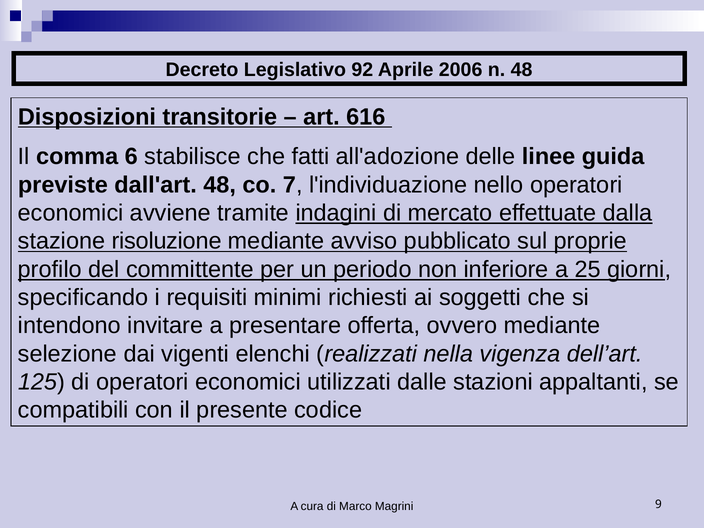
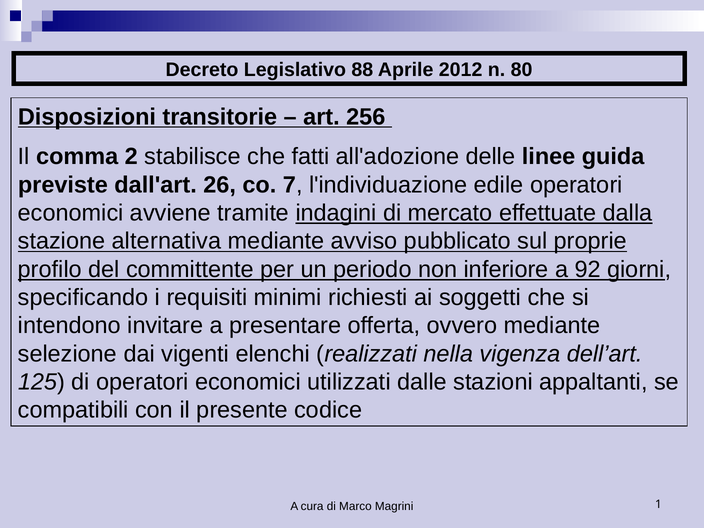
92: 92 -> 88 (362, 70)
2006: 2006 -> 2012 (461, 70)
n 48: 48 -> 80 (522, 70)
616: 616 -> 256 (366, 117)
6: 6 -> 2 (131, 157)
dall'art 48: 48 -> 26 (220, 185)
nello: nello -> edile (499, 185)
risoluzione: risoluzione -> alternativa (167, 241)
25: 25 -> 92 (588, 269)
9: 9 -> 1 (658, 505)
